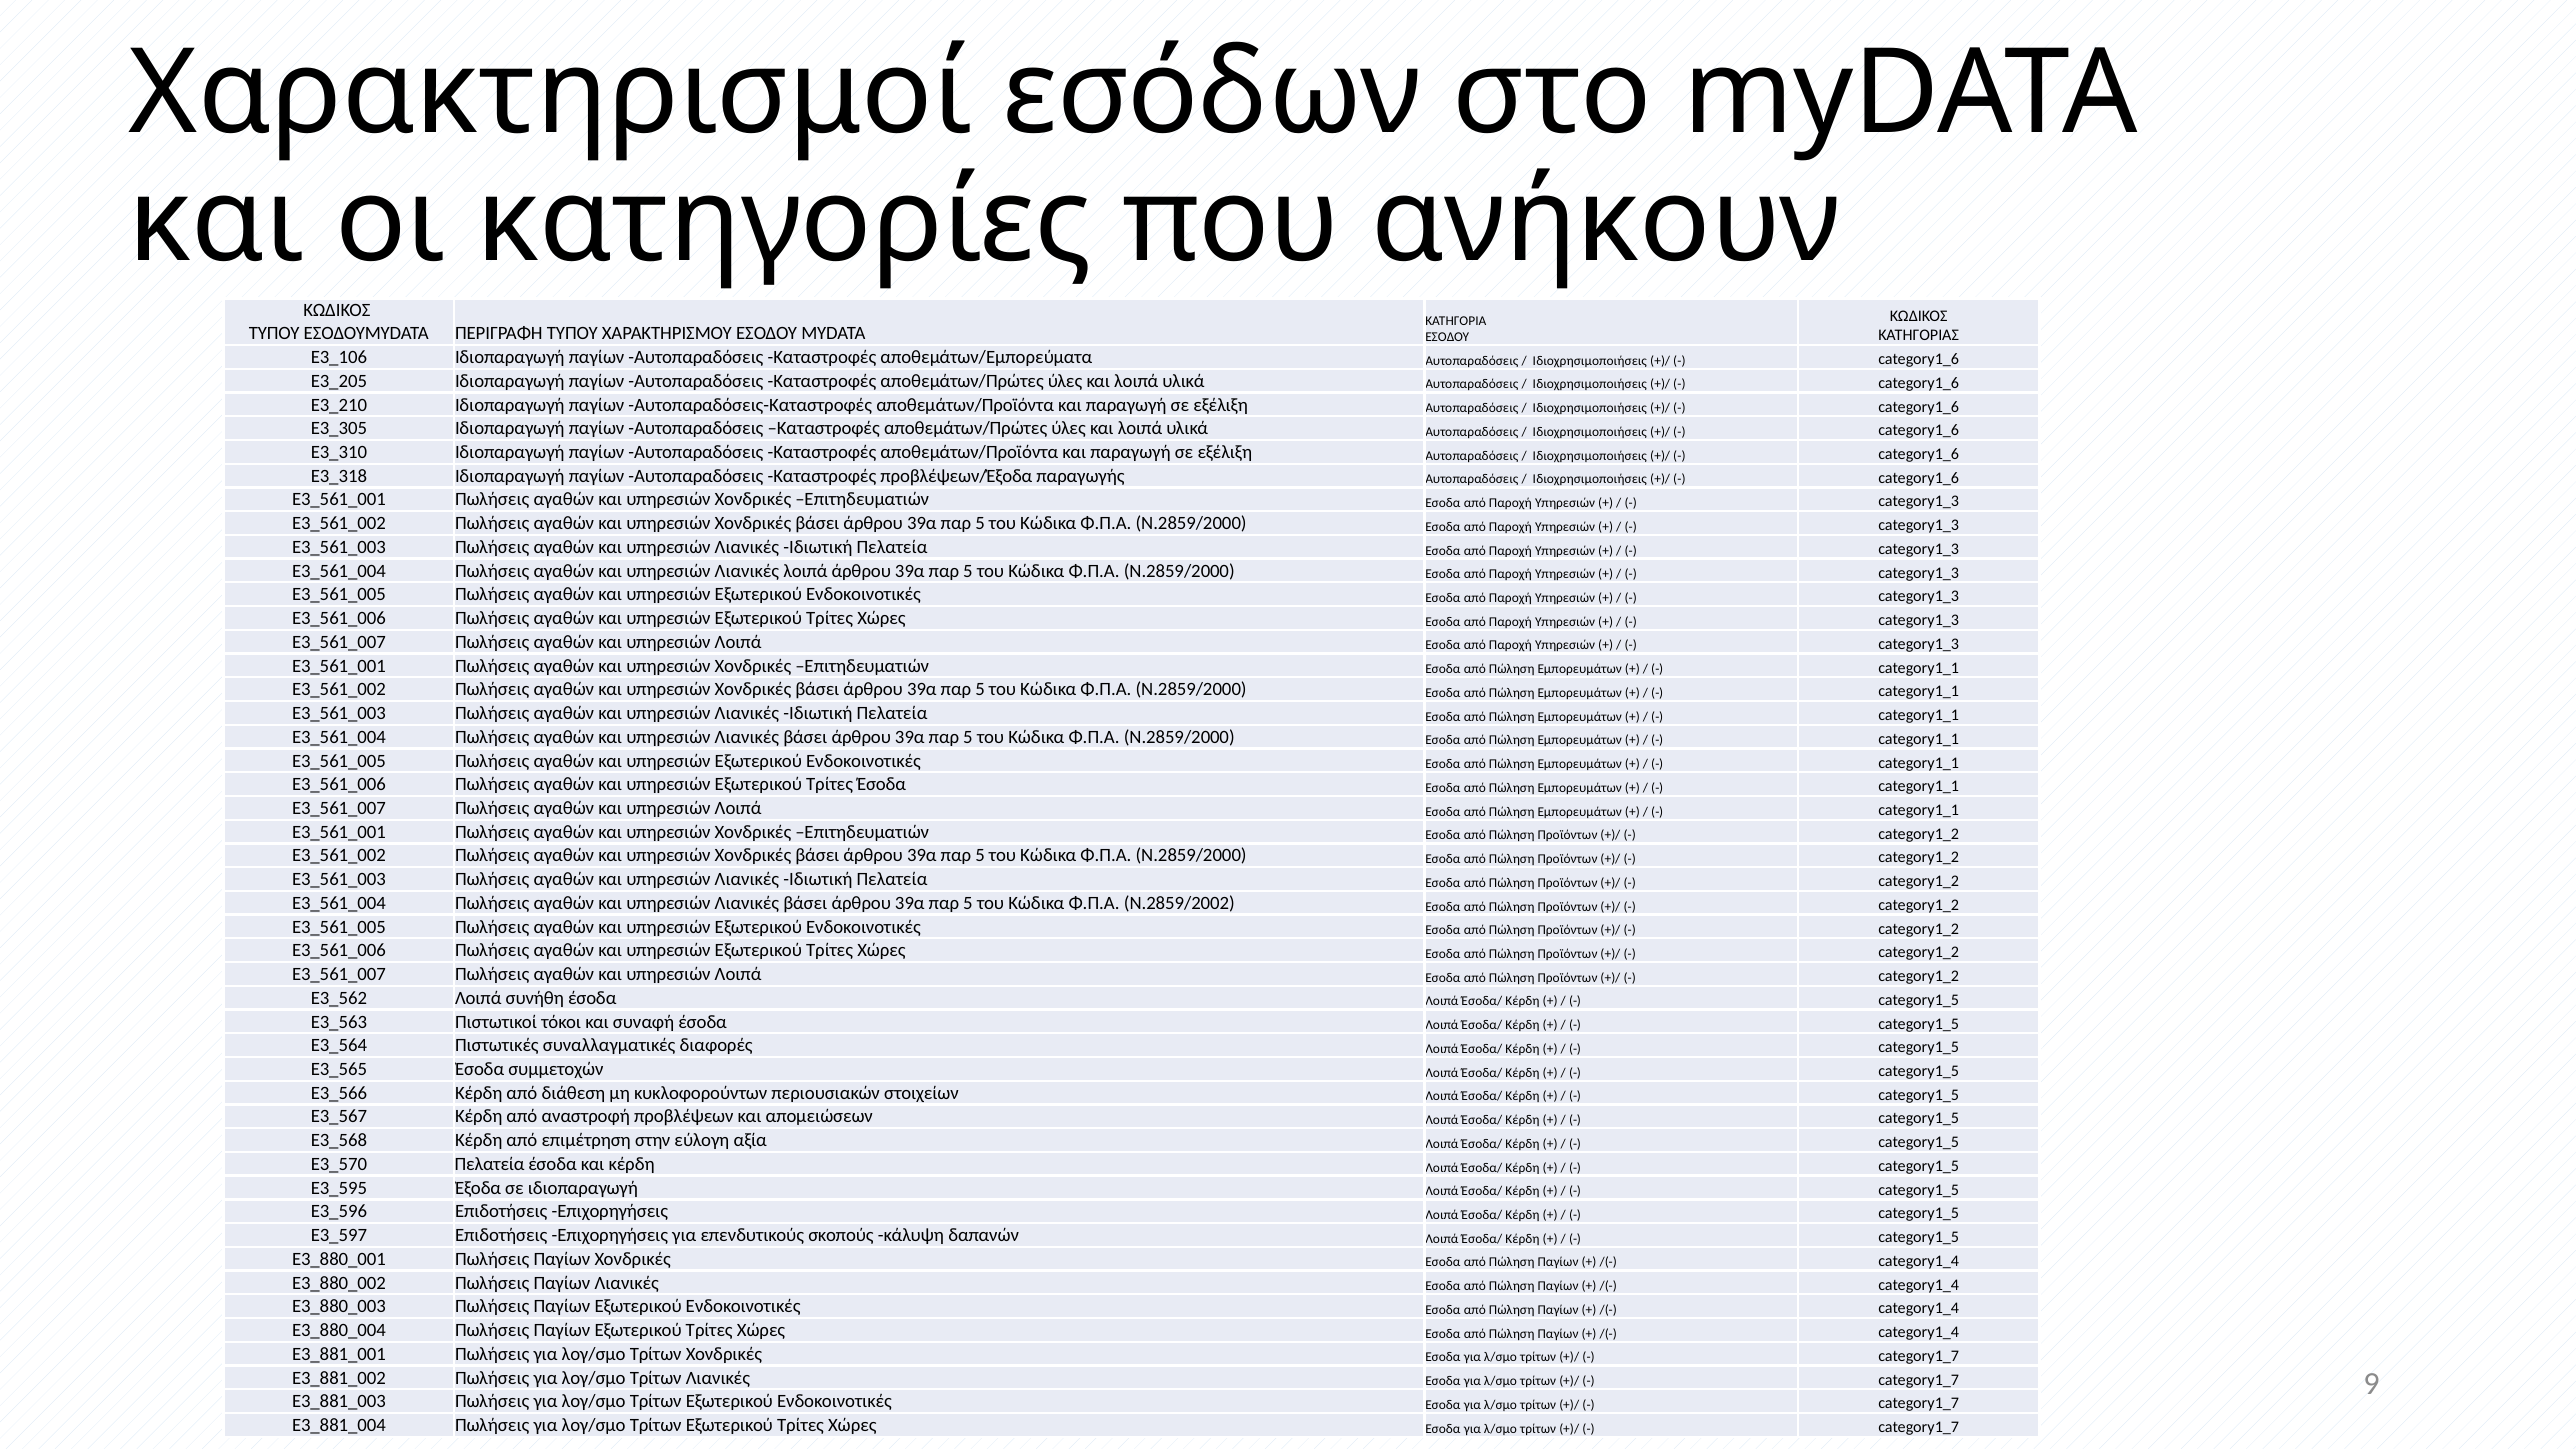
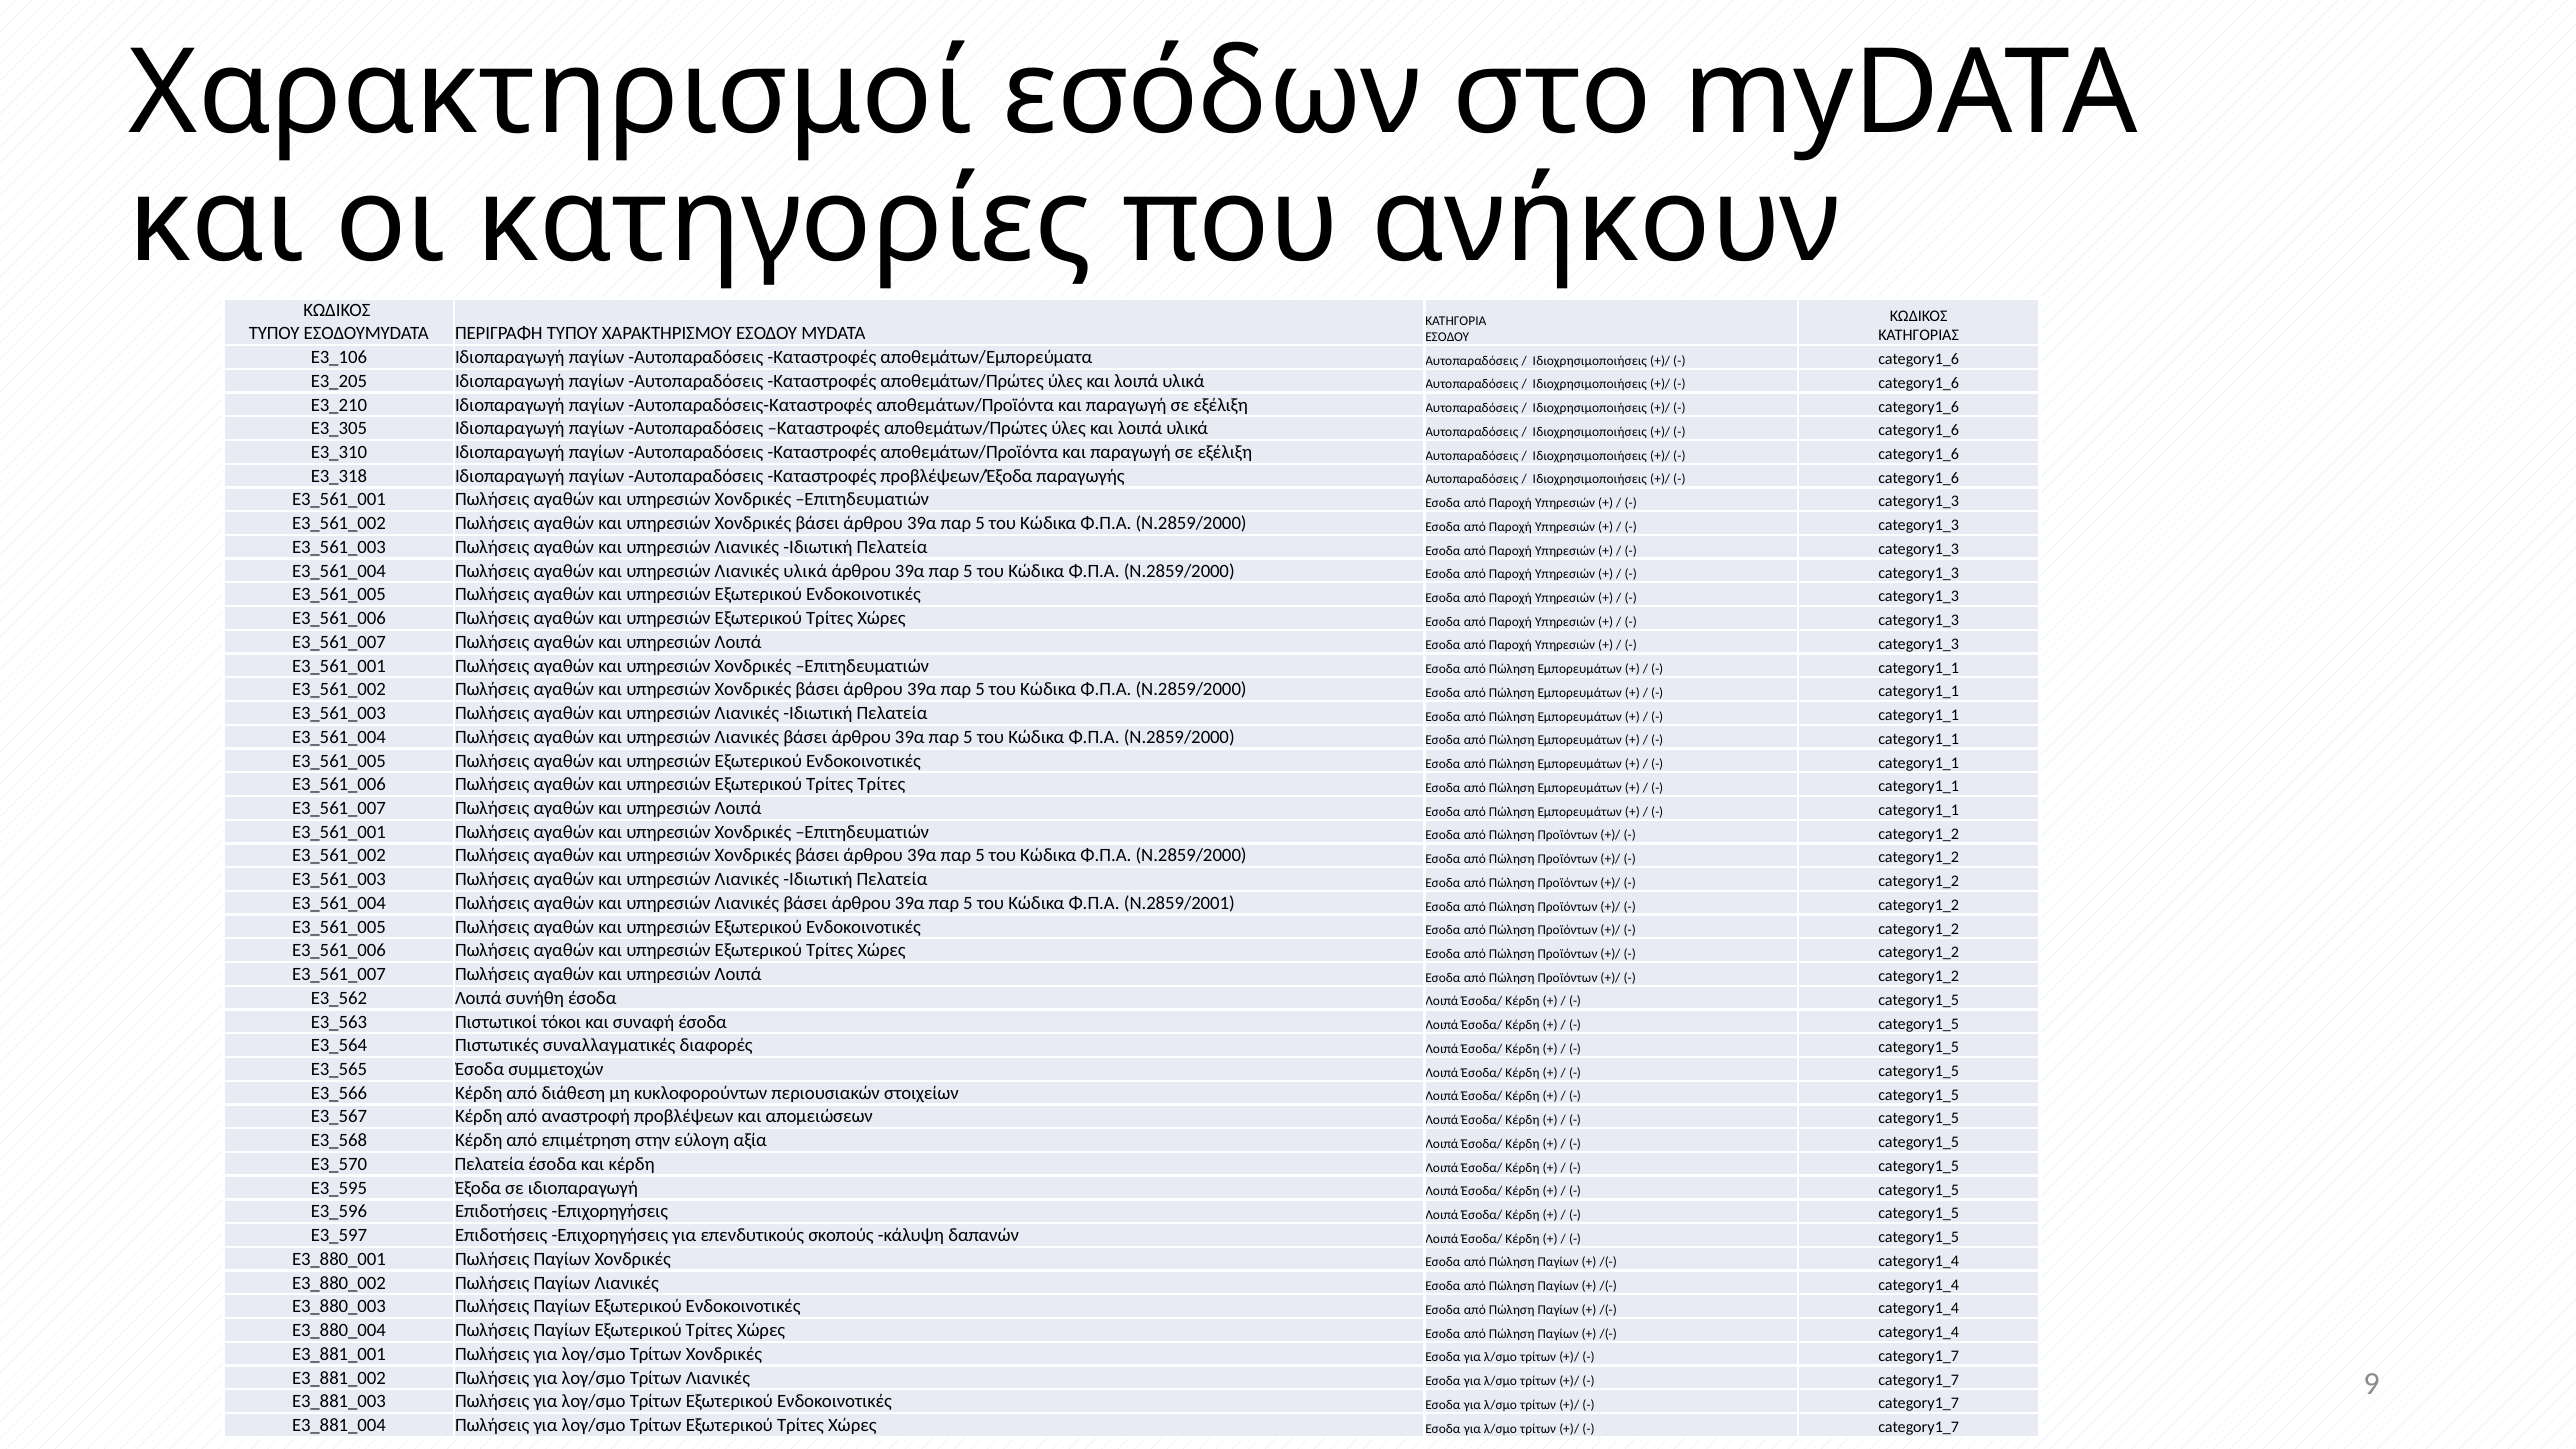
Λιανικές λοιπά: λοιπά -> υλικά (805, 571)
Τρίτες Έσοδα: Έσοδα -> Τρίτες (881, 785)
Ν.2859/2002: Ν.2859/2002 -> Ν.2859/2001 (1179, 903)
